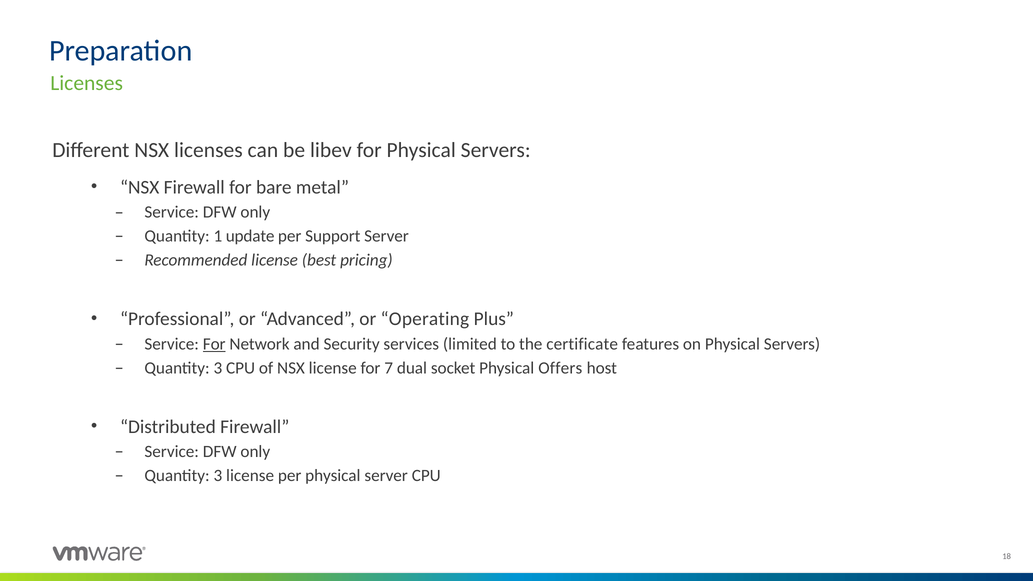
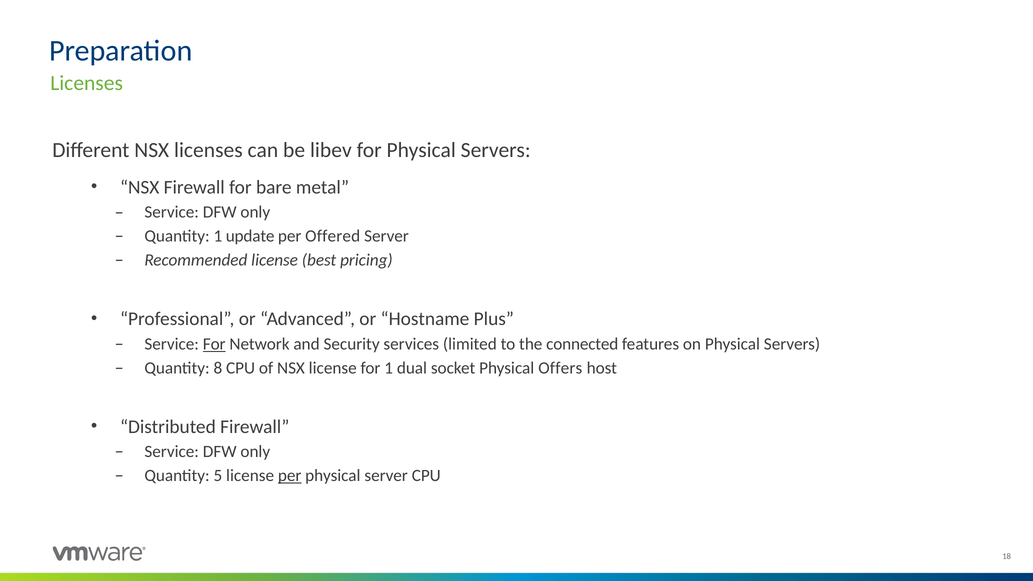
Support: Support -> Offered (333, 236)
Operating: Operating -> Hostname (425, 319)
certificate: certificate -> connected (582, 344)
3: 3 -> 8 (218, 368)
for 7: 7 -> 1 (389, 368)
3: 3 -> 5 (218, 476)
per underline: none -> present (290, 476)
